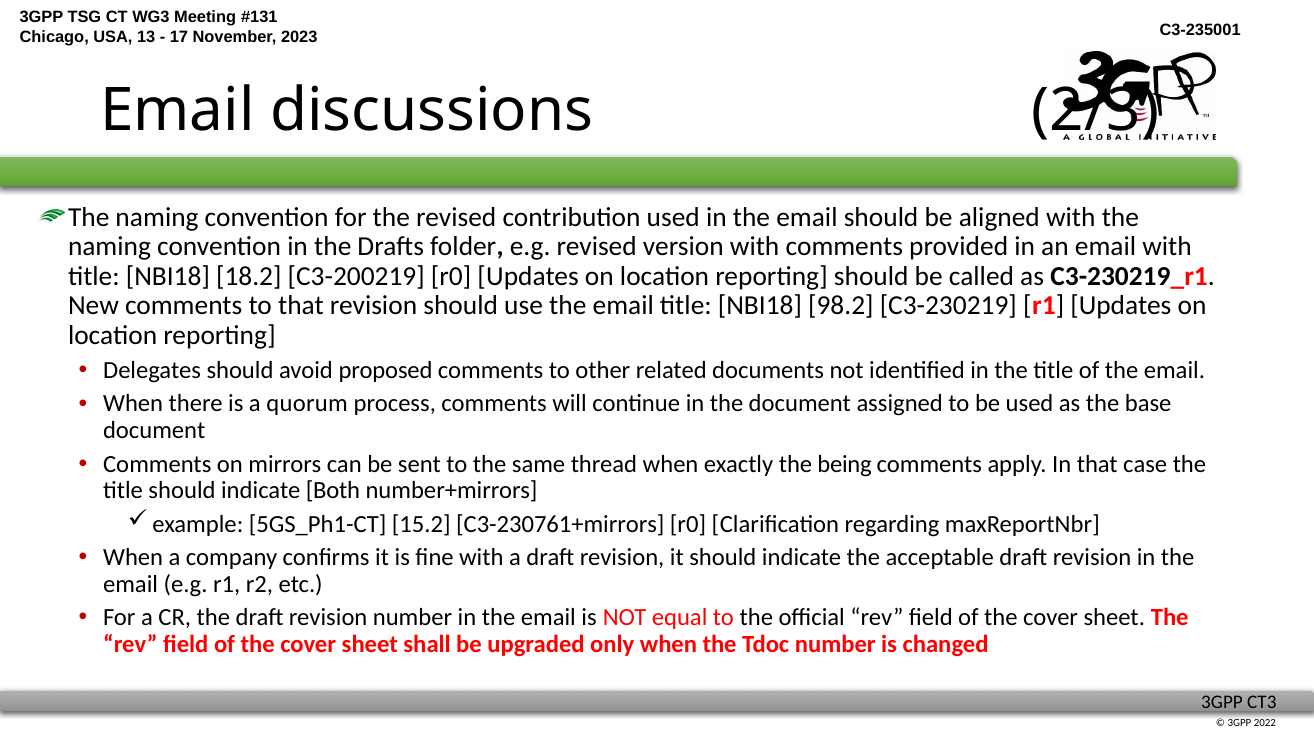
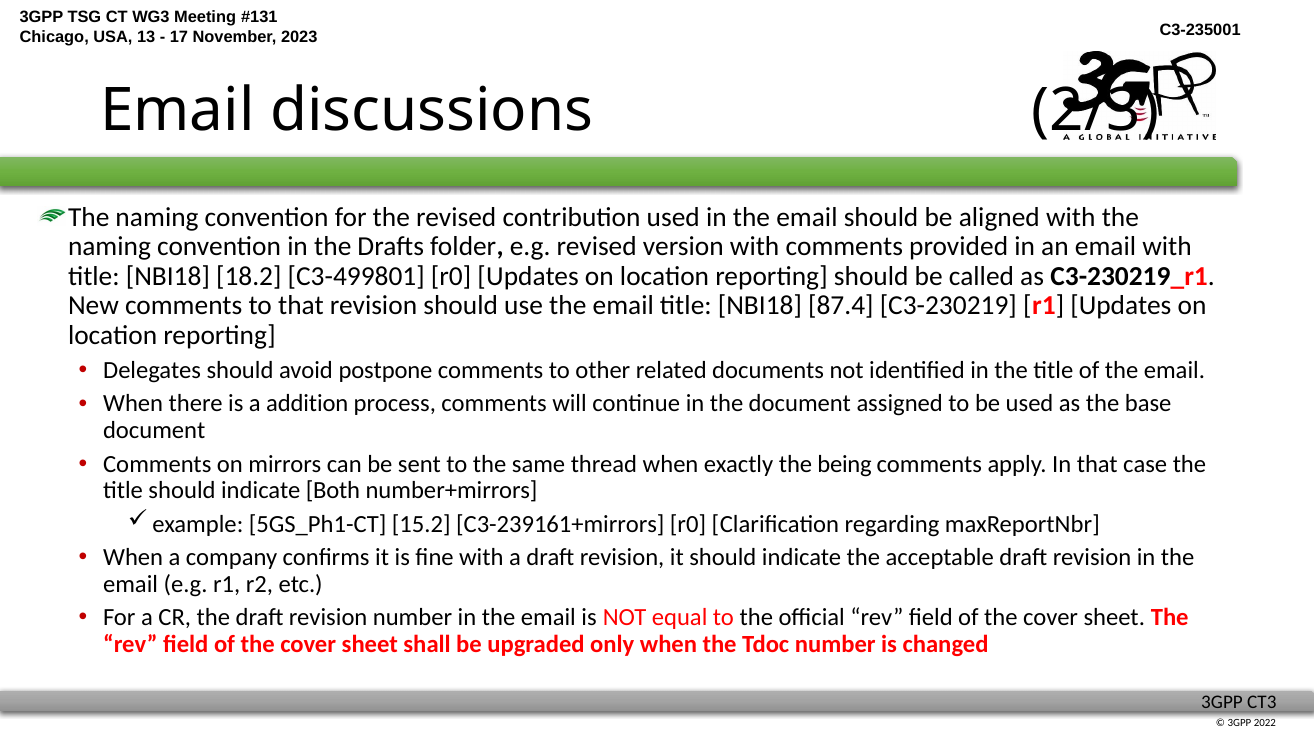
C3-200219: C3-200219 -> C3-499801 (356, 276)
98.2: 98.2 -> 87.4 (841, 306)
proposed: proposed -> postpone (385, 370)
quorum: quorum -> addition (307, 404)
C3-230761+mirrors: C3-230761+mirrors -> C3-239161+mirrors (560, 524)
